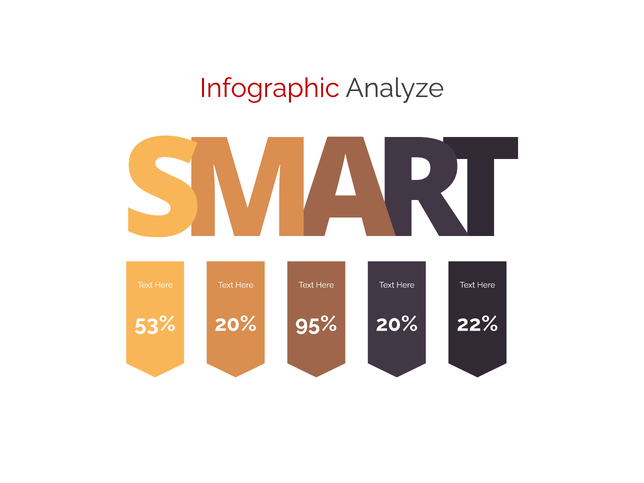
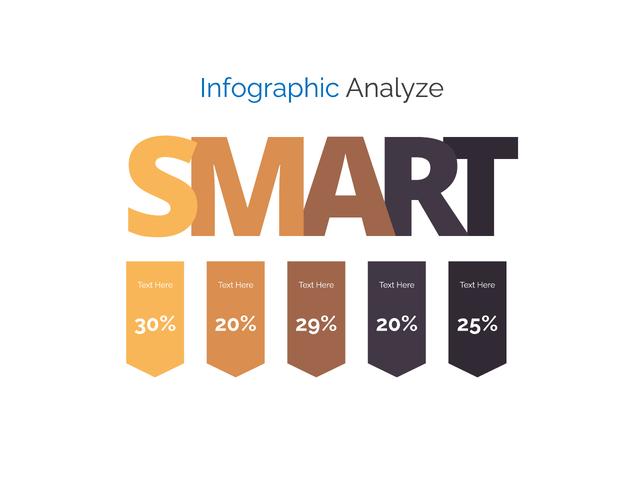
Infographic colour: red -> blue (270, 88)
53%: 53% -> 30% (155, 324)
95%: 95% -> 29% (316, 324)
22%: 22% -> 25% (477, 324)
